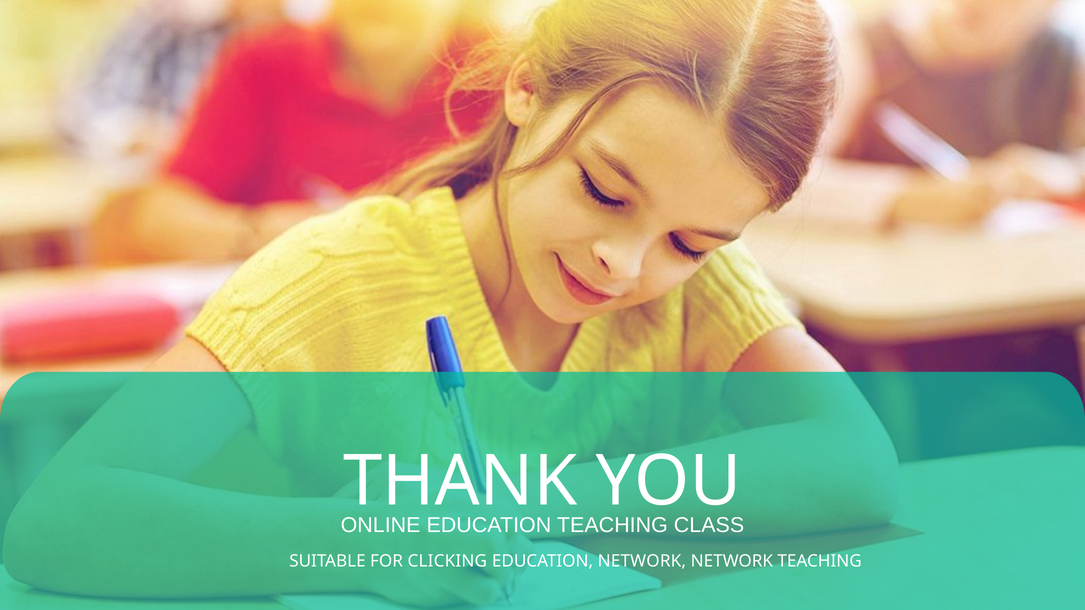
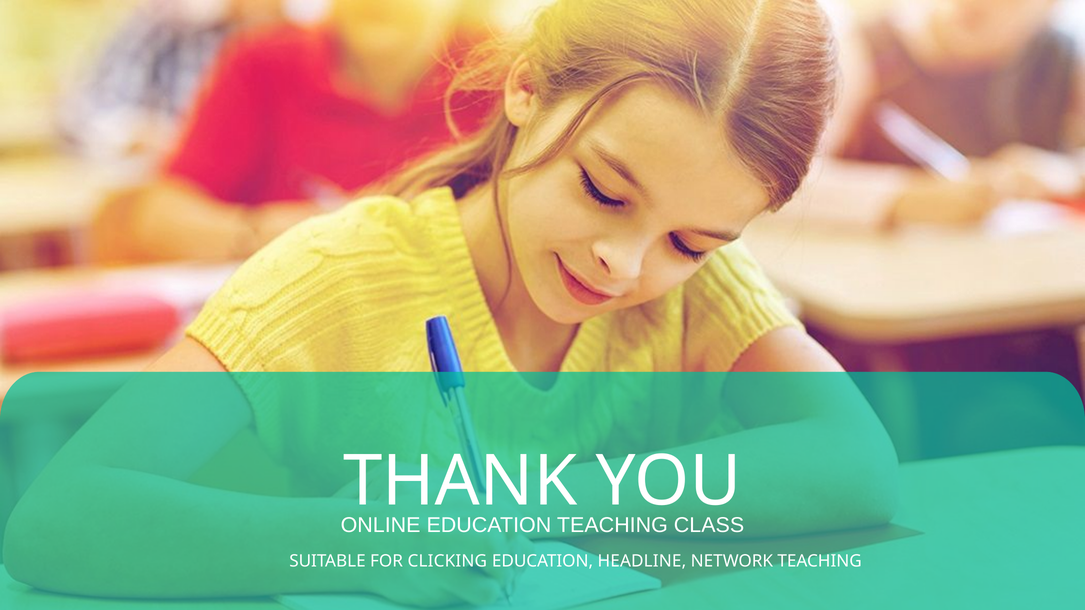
EDUCATION NETWORK: NETWORK -> HEADLINE (642, 561)
